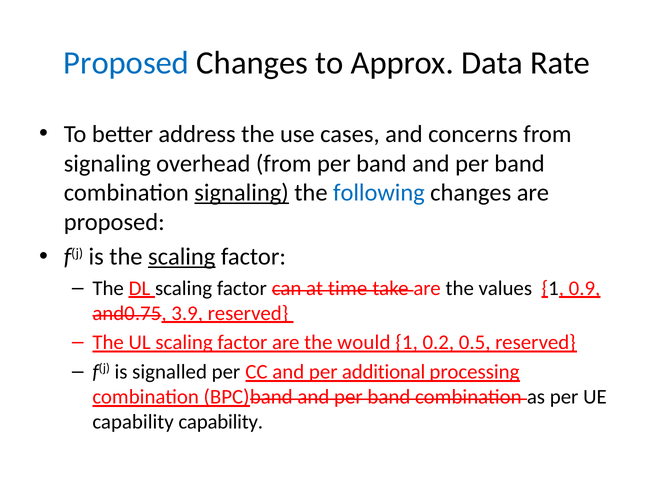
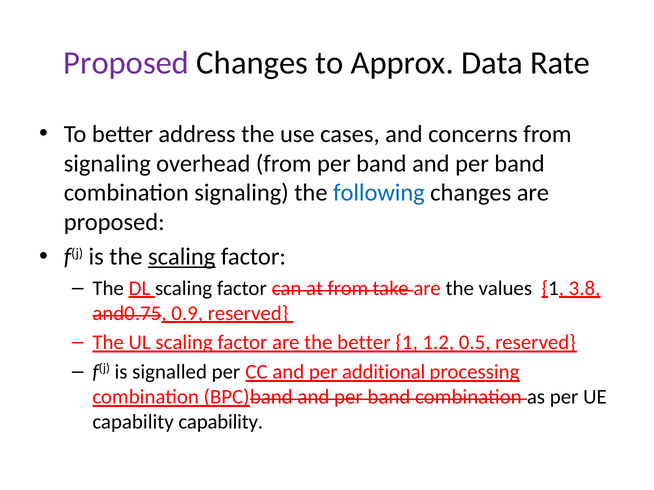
Proposed colour: blue -> purple (126, 63)
signaling underline: present -> none (242, 193)
at time: time -> from (348, 288)
0.9: 0.9 -> 3.8 (584, 288)
3.9: 3.9 -> 0.9 (187, 313)
the would: would -> better (364, 343)
0.2: 0.2 -> 1.2 (438, 343)
